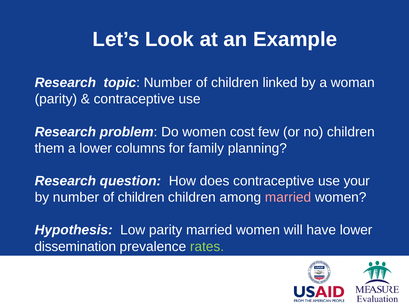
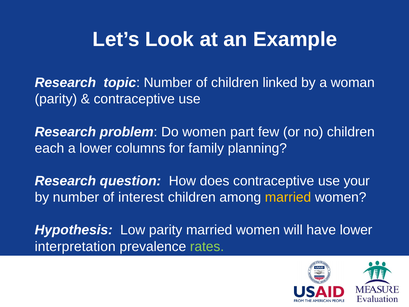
cost: cost -> part (242, 132)
them: them -> each (49, 148)
by number of children: children -> interest (141, 197)
married colour: pink -> yellow (288, 197)
dissemination: dissemination -> interpretation (75, 246)
